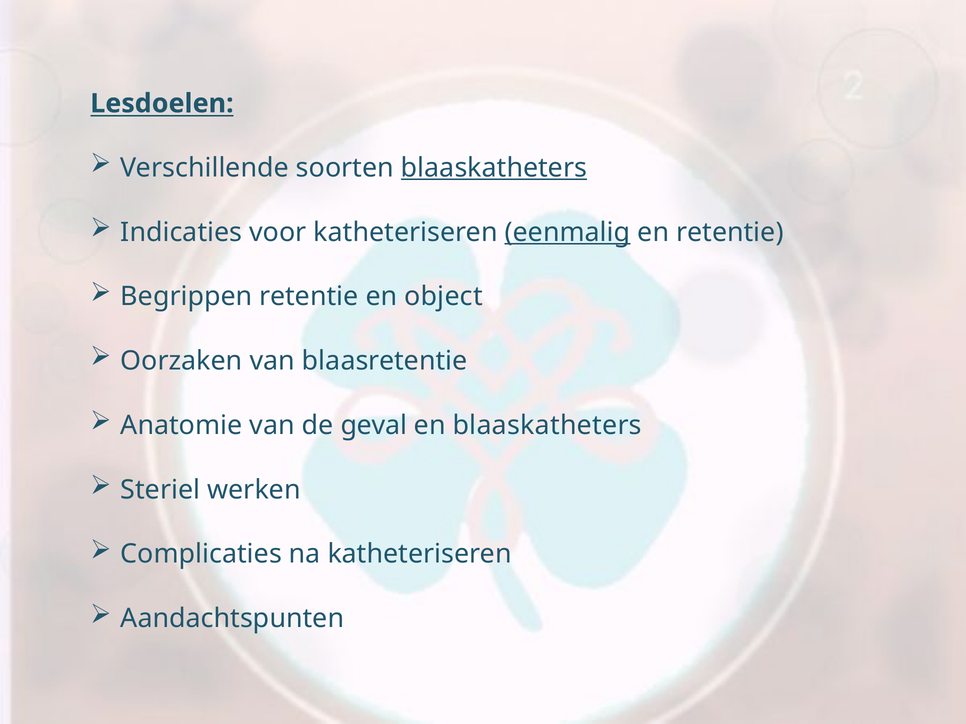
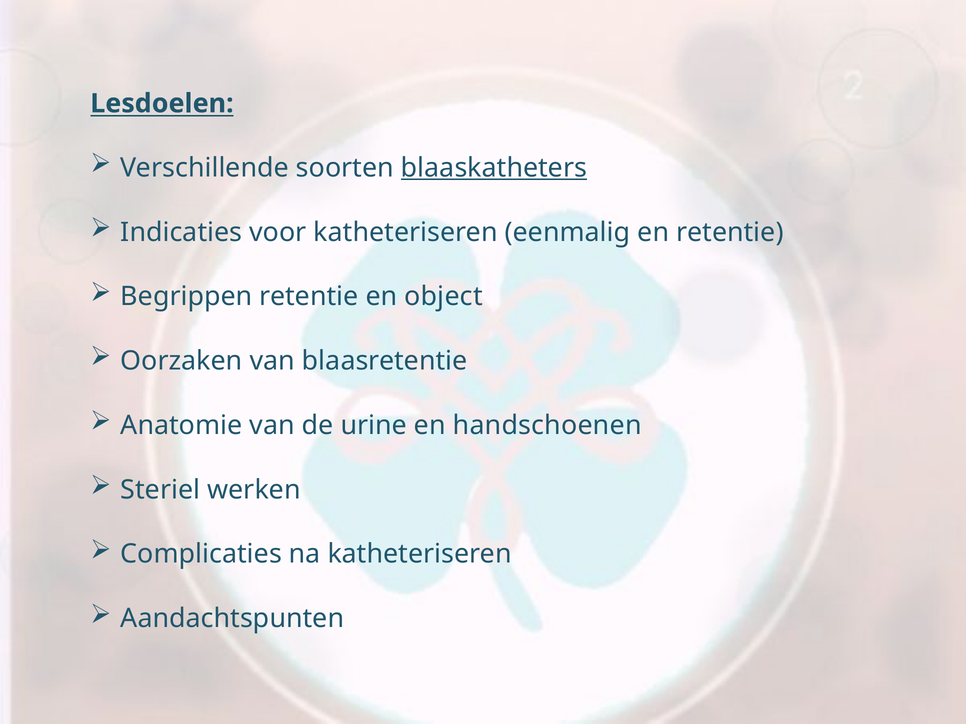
eenmalig underline: present -> none (568, 232)
geval: geval -> urine (374, 426)
en blaaskatheters: blaaskatheters -> handschoenen (547, 426)
